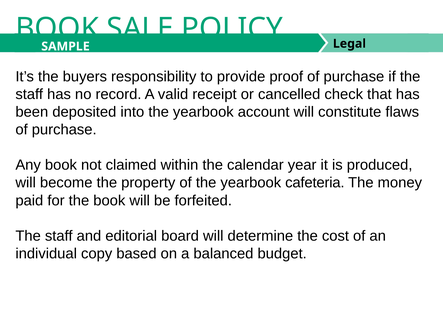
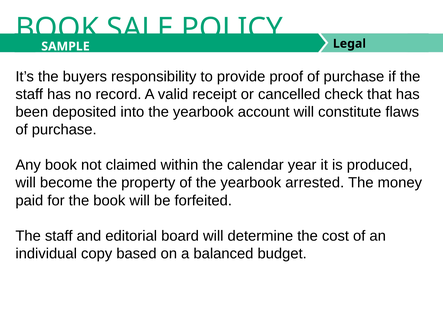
cafeteria: cafeteria -> arrested (315, 183)
